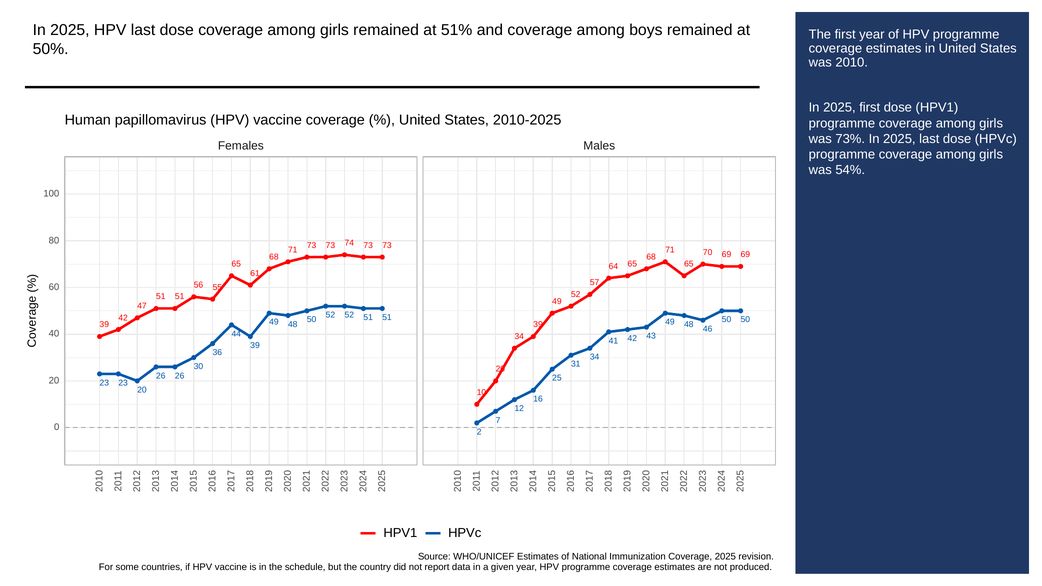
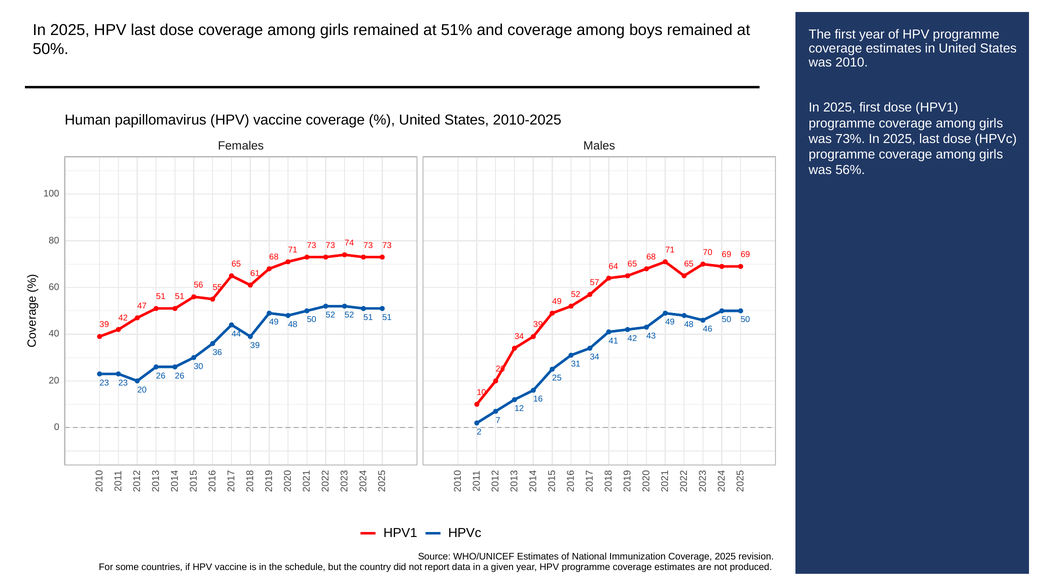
54%: 54% -> 56% (850, 170)
